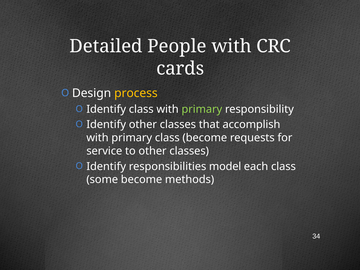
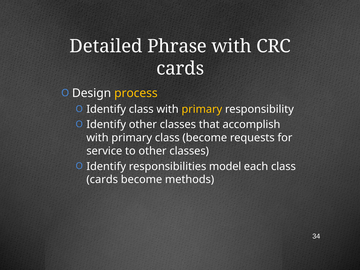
People: People -> Phrase (177, 46)
primary colour: light green -> yellow (202, 109)
some: some -> cards (102, 180)
